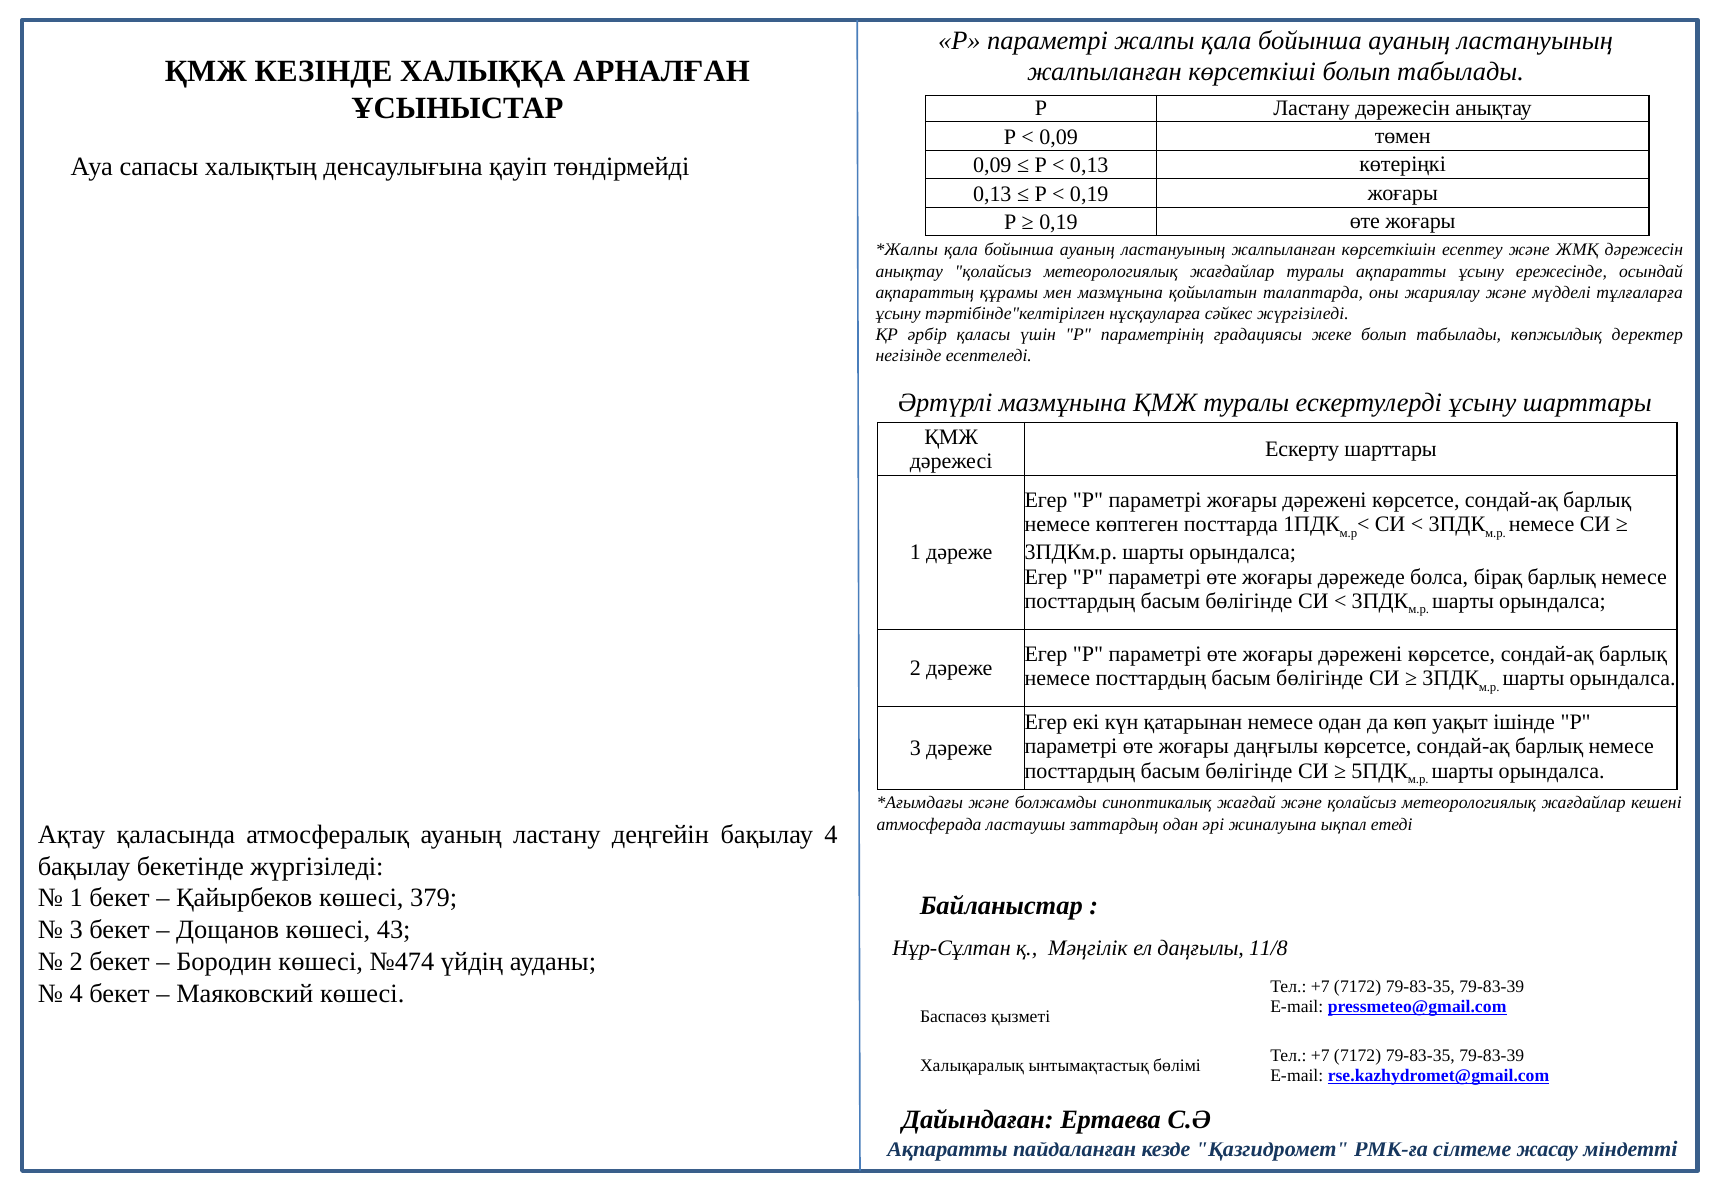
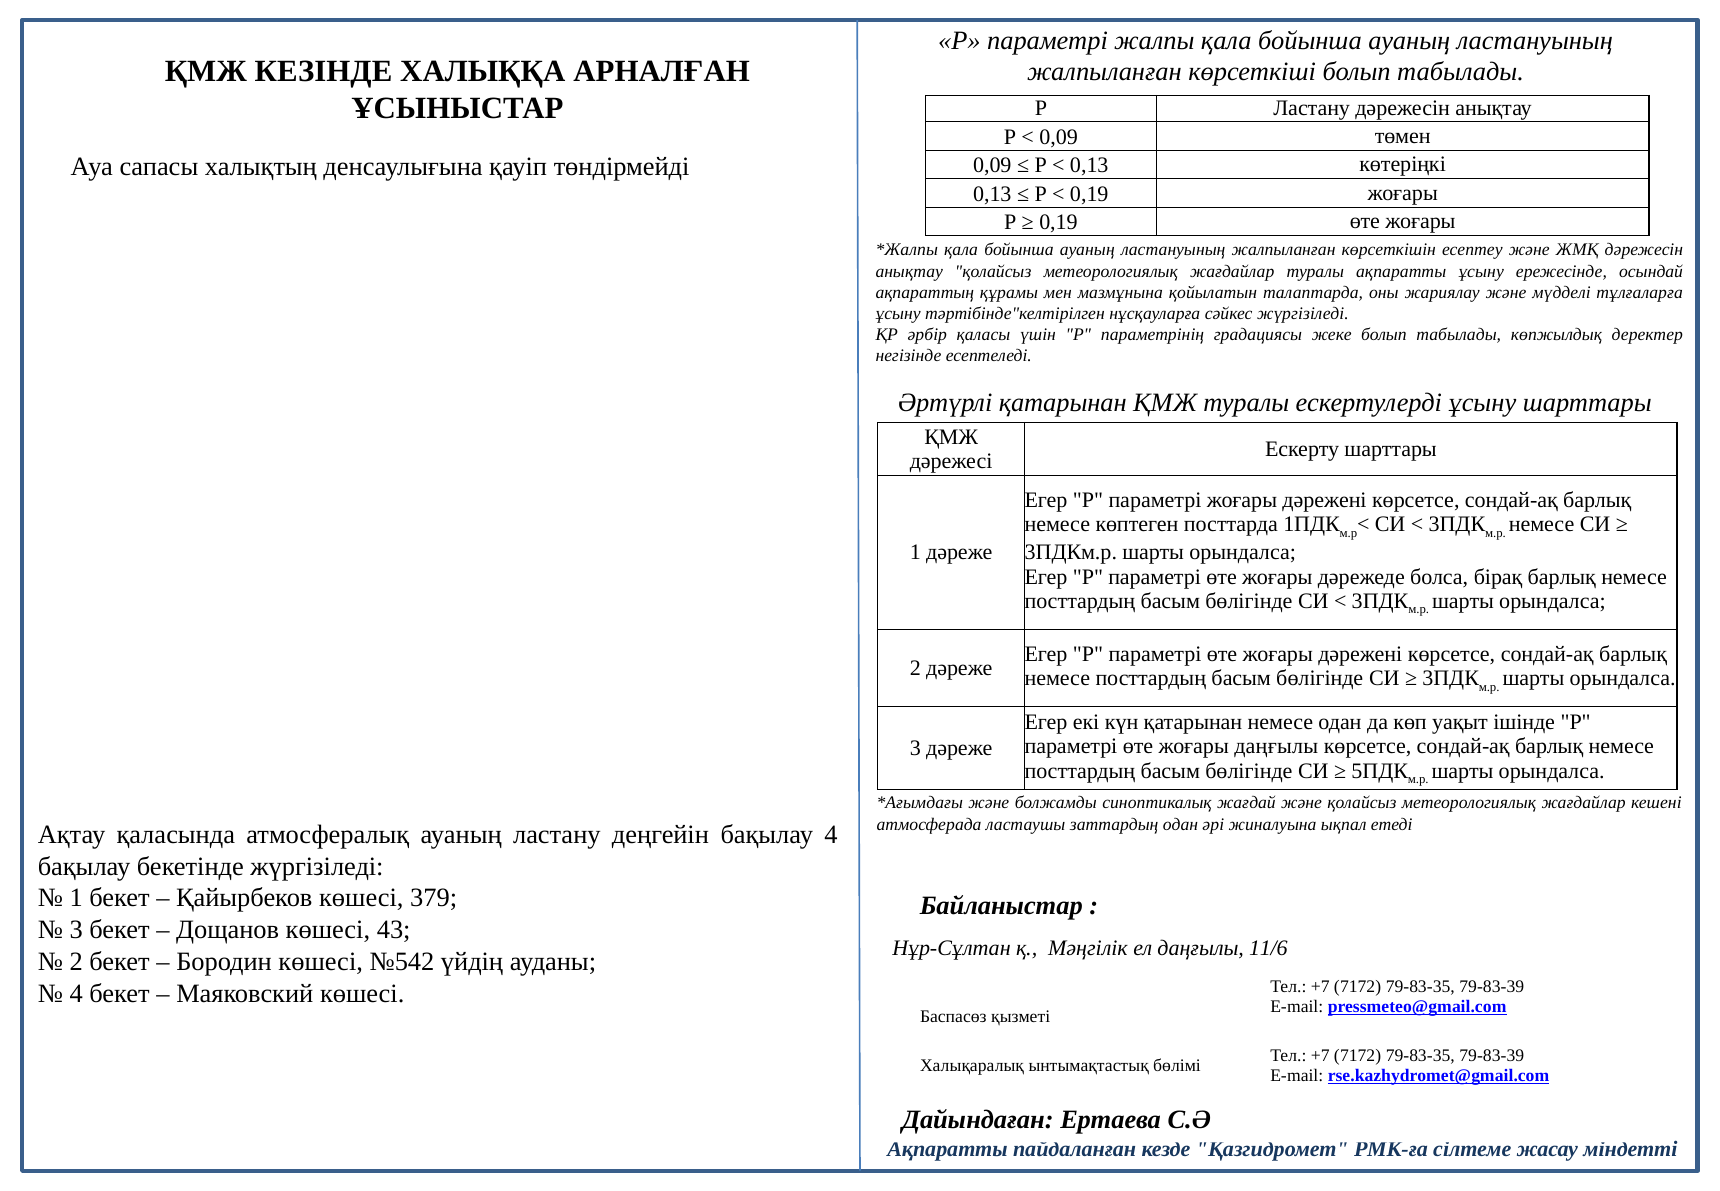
Әртүрлі мазмұнына: мазмұнына -> қатарынан (1063, 402)
11/8: 11/8 -> 11/6 (1268, 948)
№474: №474 -> №542 (402, 962)
